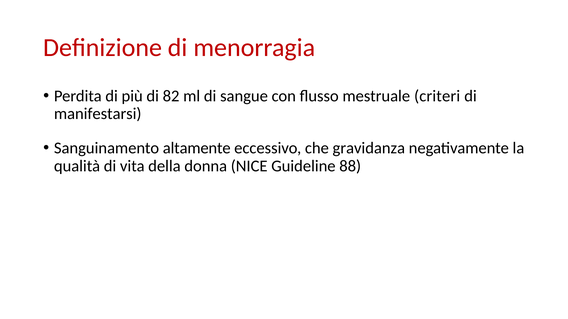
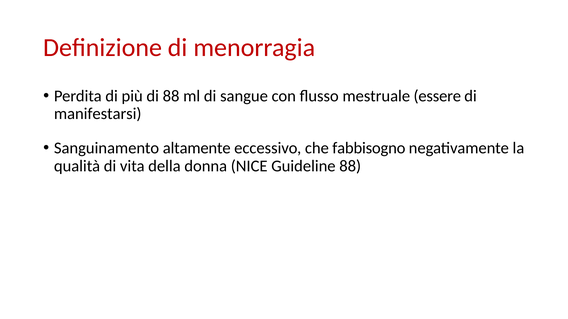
di 82: 82 -> 88 (171, 96)
criteri: criteri -> essere (437, 96)
gravidanza: gravidanza -> fabbisogno (369, 148)
